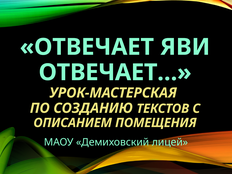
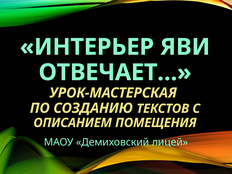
ОТВЕЧАЕТ: ОТВЕЧАЕТ -> ИНТЕРЬЕР (87, 47)
